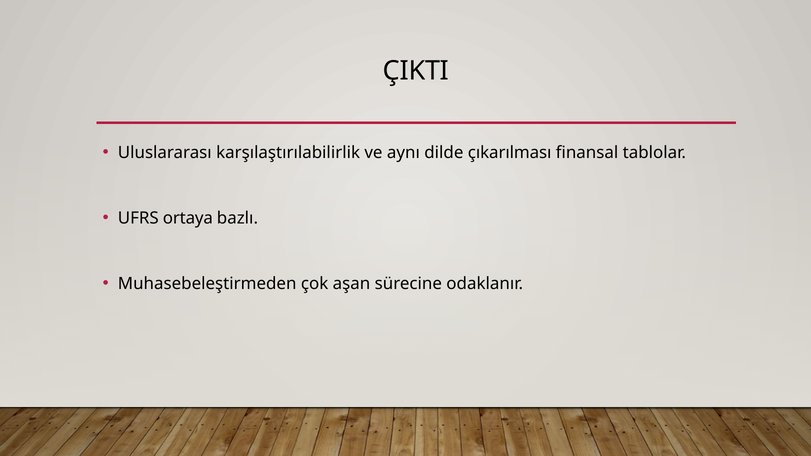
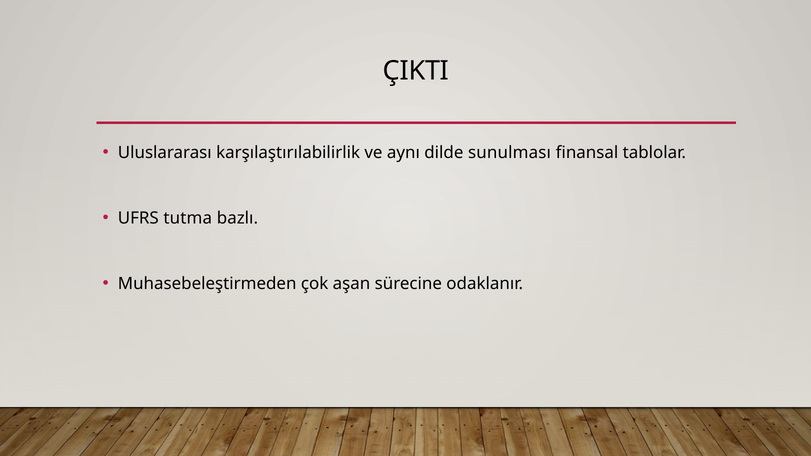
çıkarılması: çıkarılması -> sunulması (510, 152)
ortaya: ortaya -> tutma (188, 218)
